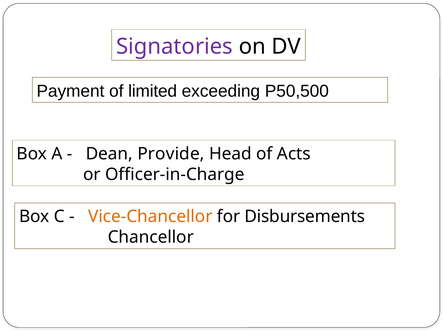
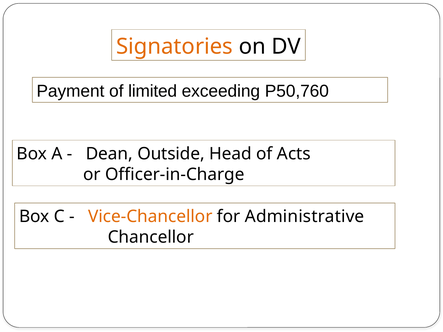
Signatories colour: purple -> orange (175, 47)
P50,500: P50,500 -> P50,760 (297, 91)
Provide: Provide -> Outside (171, 154)
Disbursements: Disbursements -> Administrative (305, 217)
